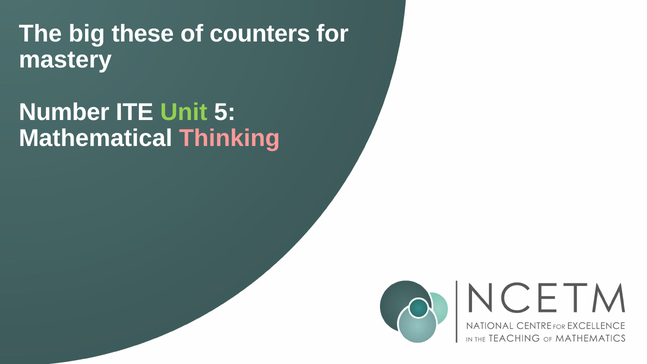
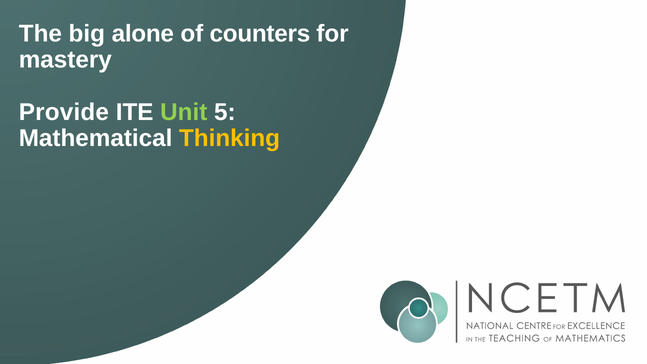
these: these -> alone (143, 33)
Number: Number -> Provide (64, 112)
Thinking colour: pink -> yellow (230, 138)
